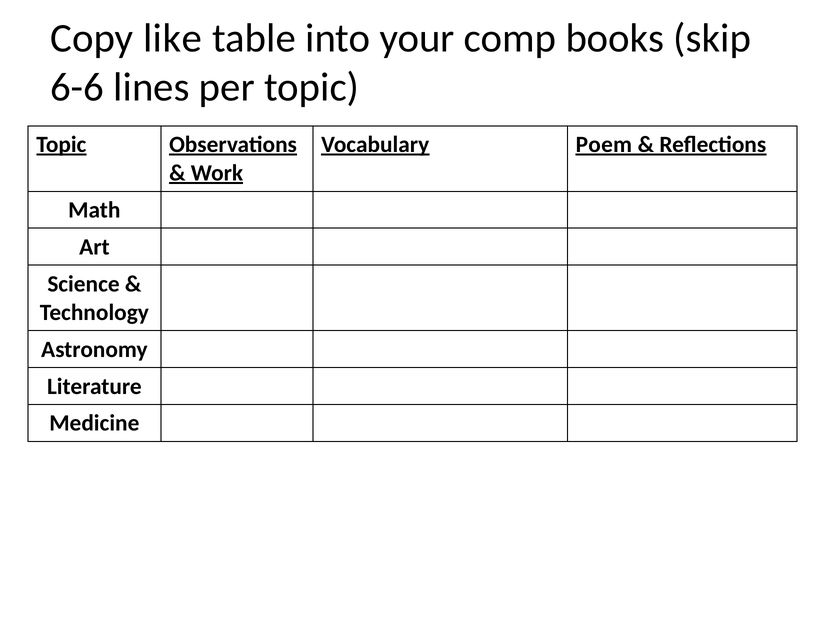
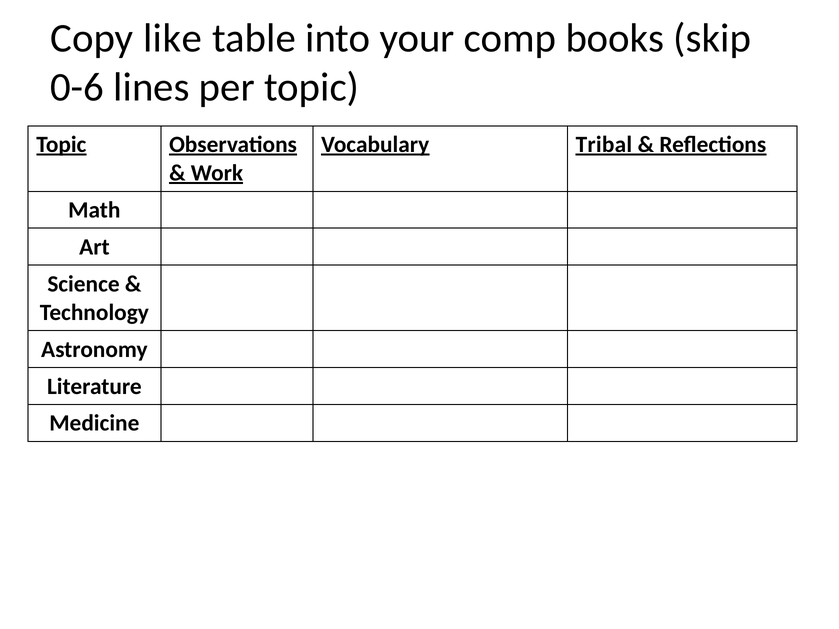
6-6: 6-6 -> 0-6 (77, 87)
Poem: Poem -> Tribal (604, 145)
